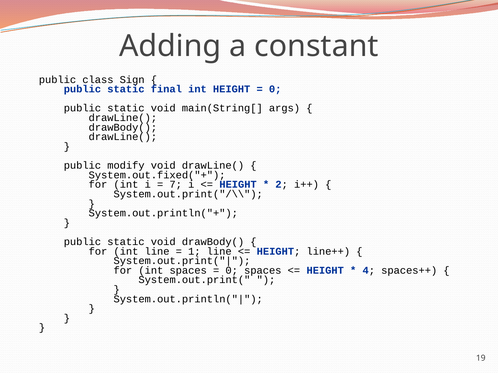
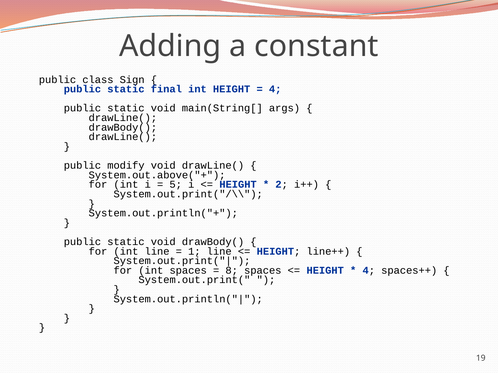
0: 0 -> 4 (275, 89)
System.out.fixed("+: System.out.fixed("+ -> System.out.above("+ (157, 175)
7: 7 -> 5 (176, 185)
0: 0 -> 8 (232, 271)
